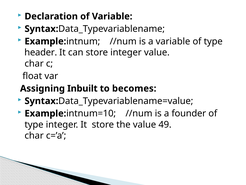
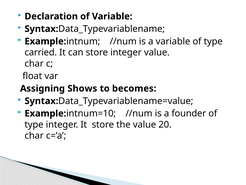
header: header -> carried (41, 52)
Inbuilt: Inbuilt -> Shows (82, 88)
49: 49 -> 20 (165, 124)
